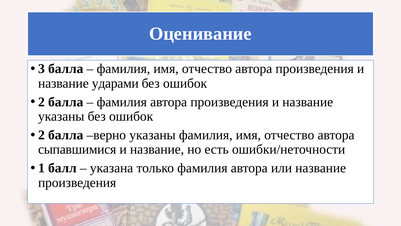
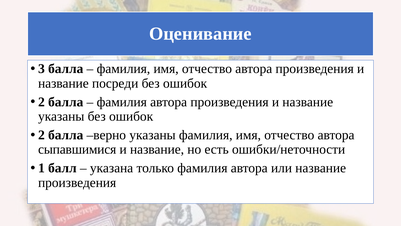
ударами: ударами -> посреди (115, 83)
